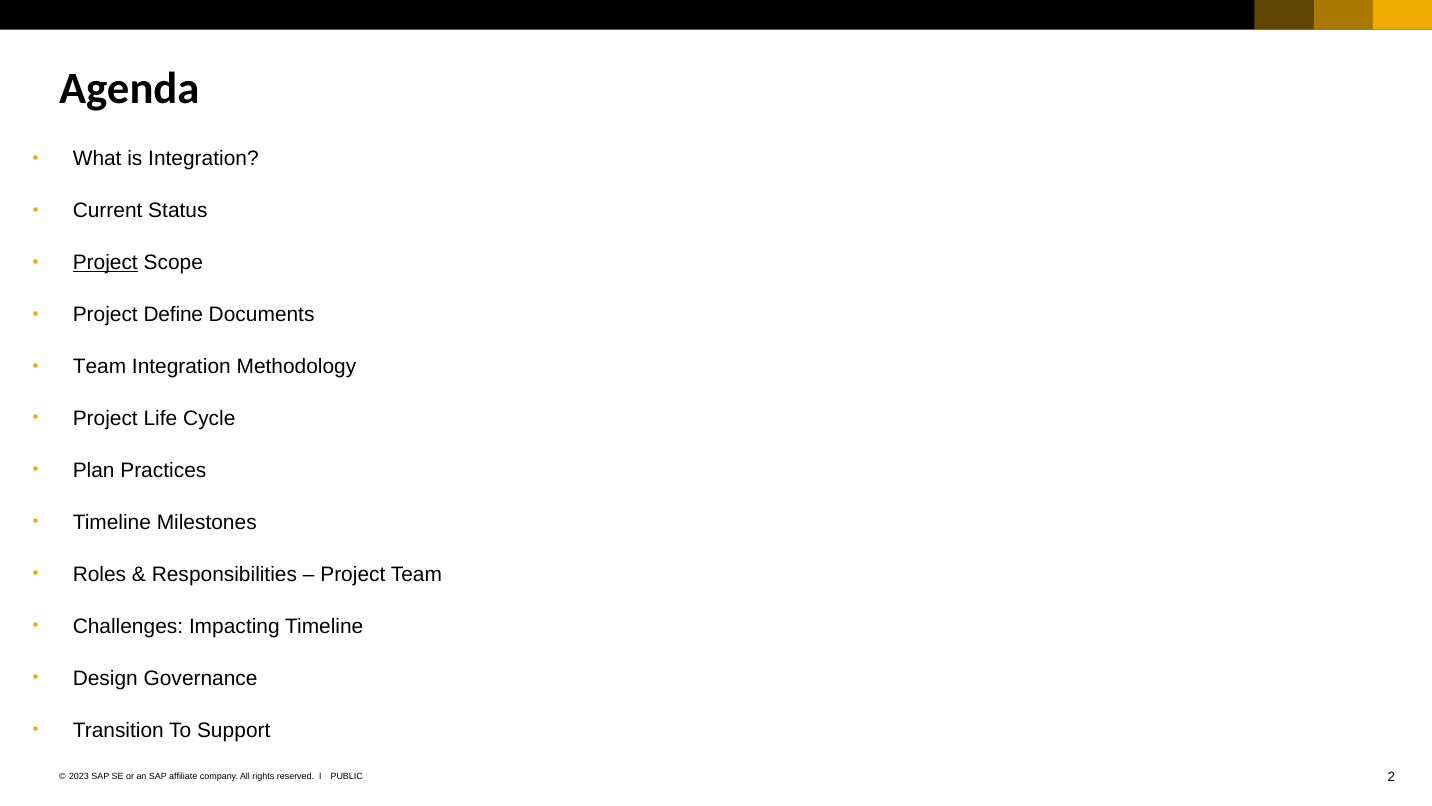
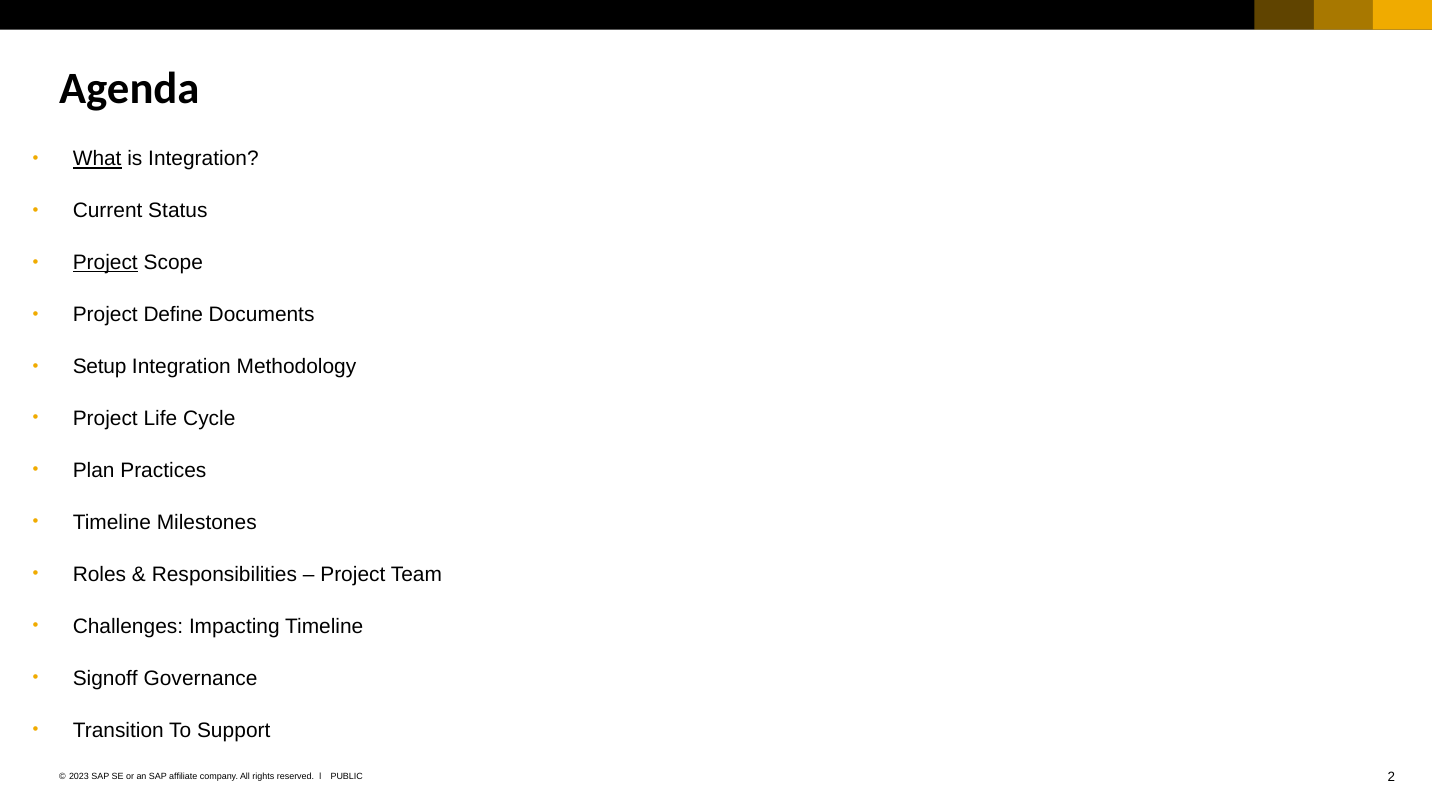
What underline: none -> present (97, 159)
Team: Team -> Setup (100, 367)
Design: Design -> Signoff (105, 678)
